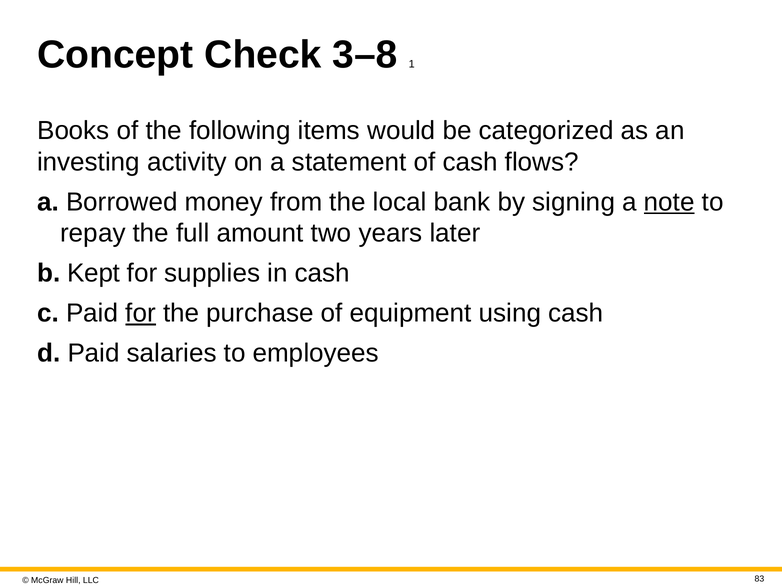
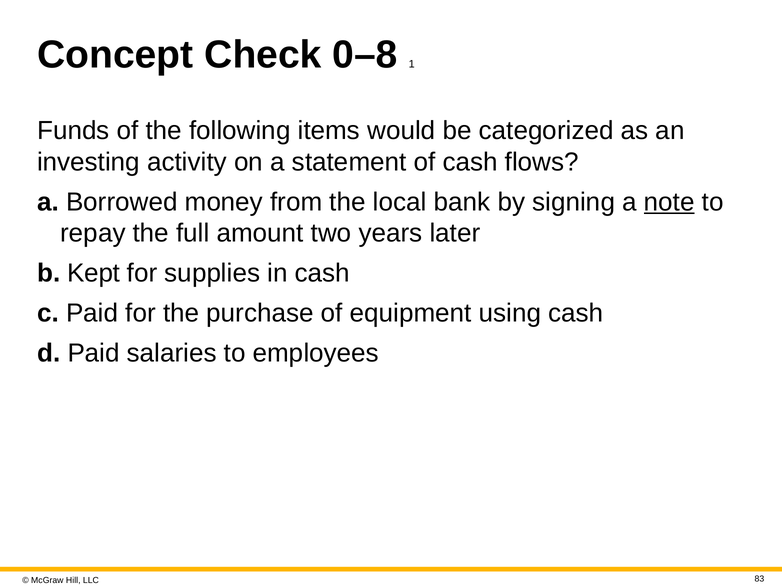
3–8: 3–8 -> 0–8 (365, 55)
Books: Books -> Funds (73, 131)
for underline: present -> none (141, 313)
